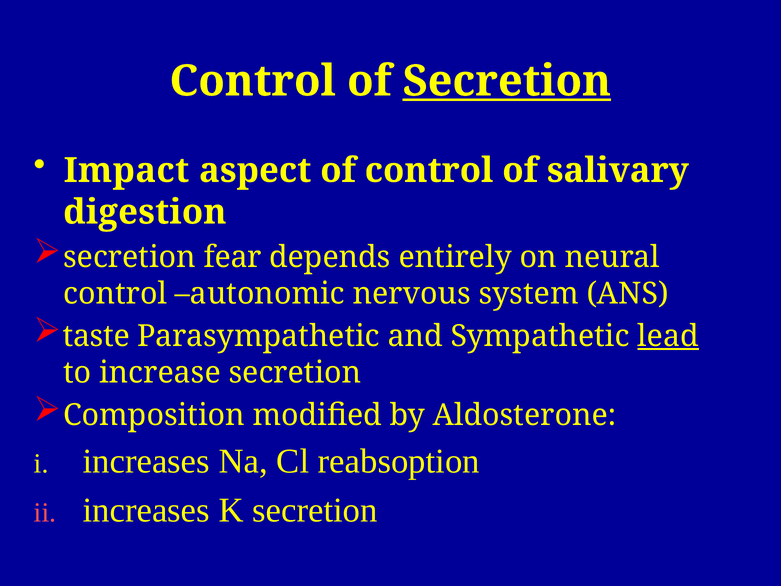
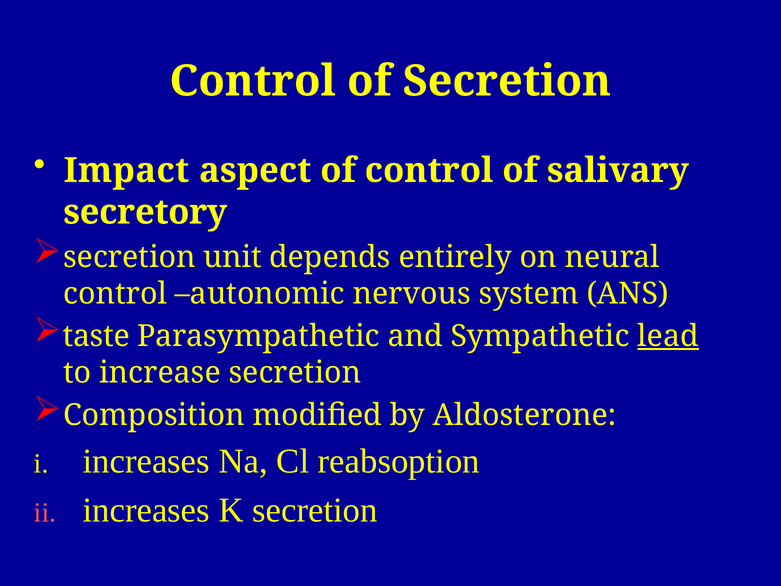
Secretion underline: present -> none (507, 81)
digestion: digestion -> secretory (145, 212)
fear: fear -> unit (233, 257)
